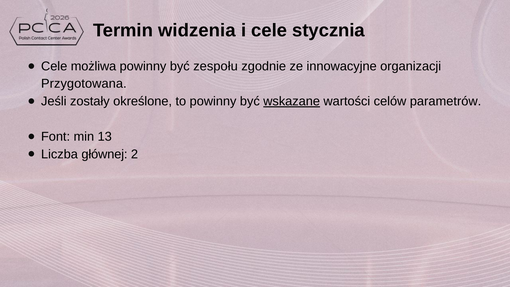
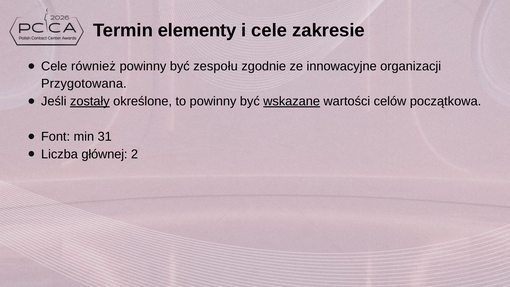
widzenia: widzenia -> elementy (197, 30)
stycznia: stycznia -> zakresie (329, 30)
możliwa: możliwa -> również (93, 66)
zostały underline: none -> present (90, 101)
parametrów: parametrów -> początkowa (446, 101)
13: 13 -> 31 (105, 136)
